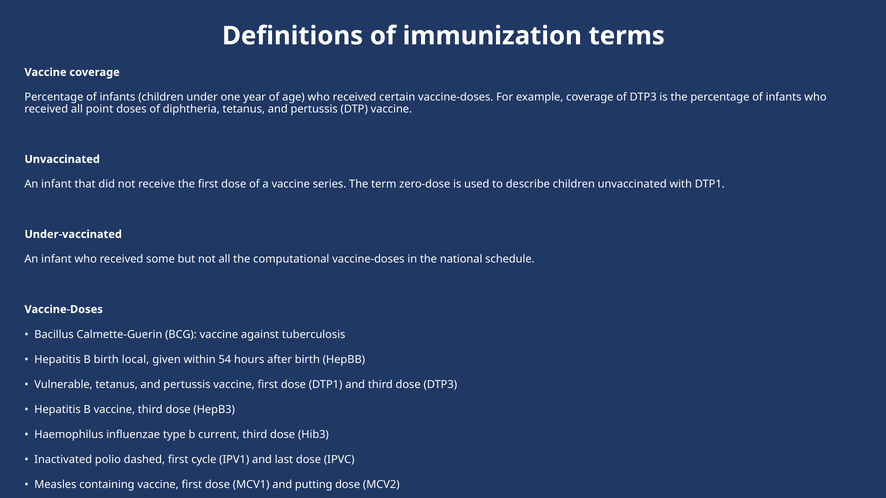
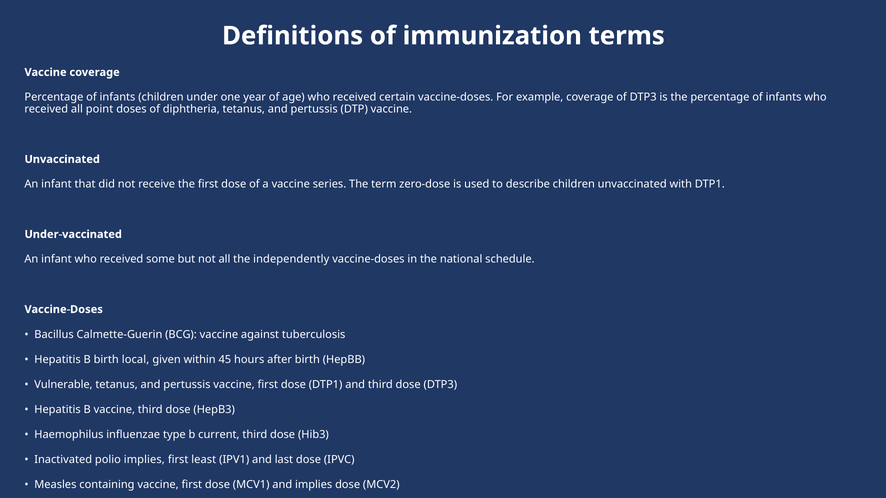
computational: computational -> independently (291, 260)
54: 54 -> 45 (225, 360)
polio dashed: dashed -> implies (144, 460)
cycle: cycle -> least (204, 460)
and putting: putting -> implies (314, 485)
